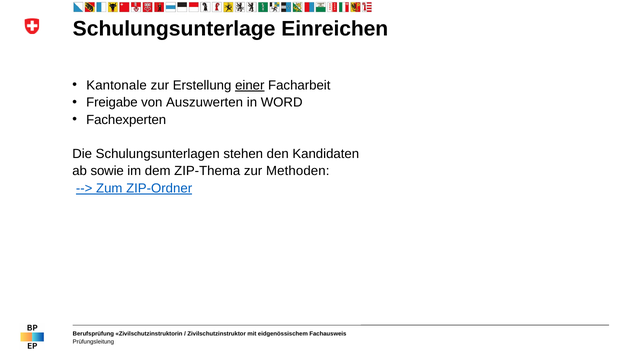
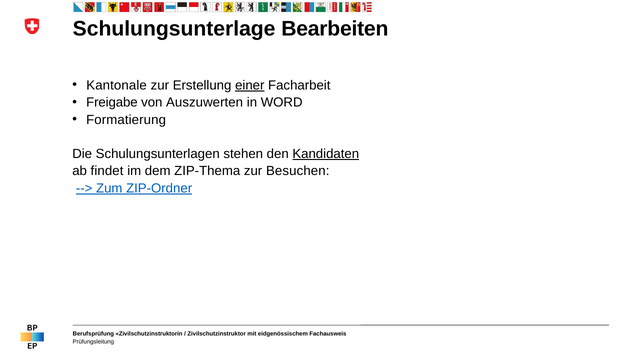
Einreichen: Einreichen -> Bearbeiten (335, 29)
Fachexperten: Fachexperten -> Formatierung (126, 120)
Kandidaten underline: none -> present (326, 154)
sowie: sowie -> findet (107, 171)
Methoden: Methoden -> Besuchen (298, 171)
